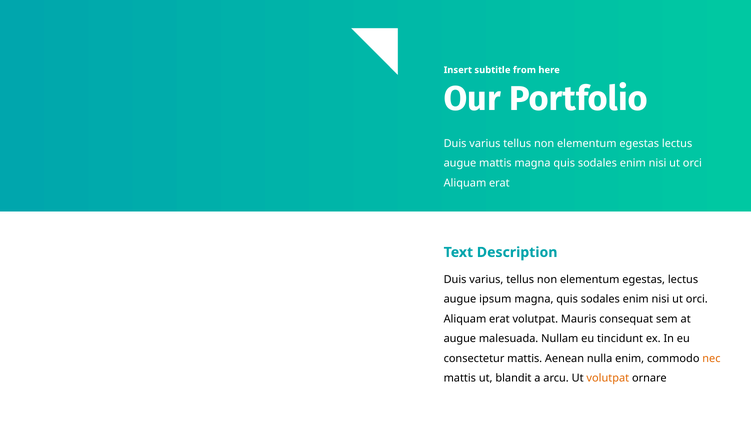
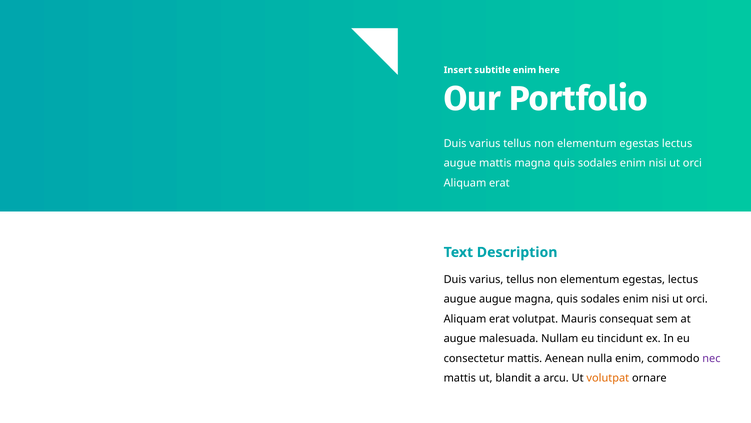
subtitle from: from -> enim (525, 70)
augue ipsum: ipsum -> augue (495, 299)
nec colour: orange -> purple (711, 358)
